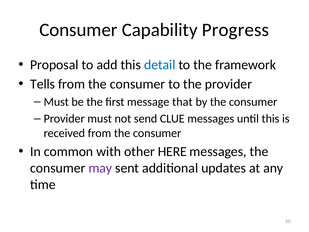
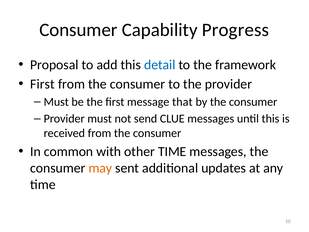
Tells: Tells -> First (42, 84)
other HERE: HERE -> TIME (172, 151)
may colour: purple -> orange (100, 168)
